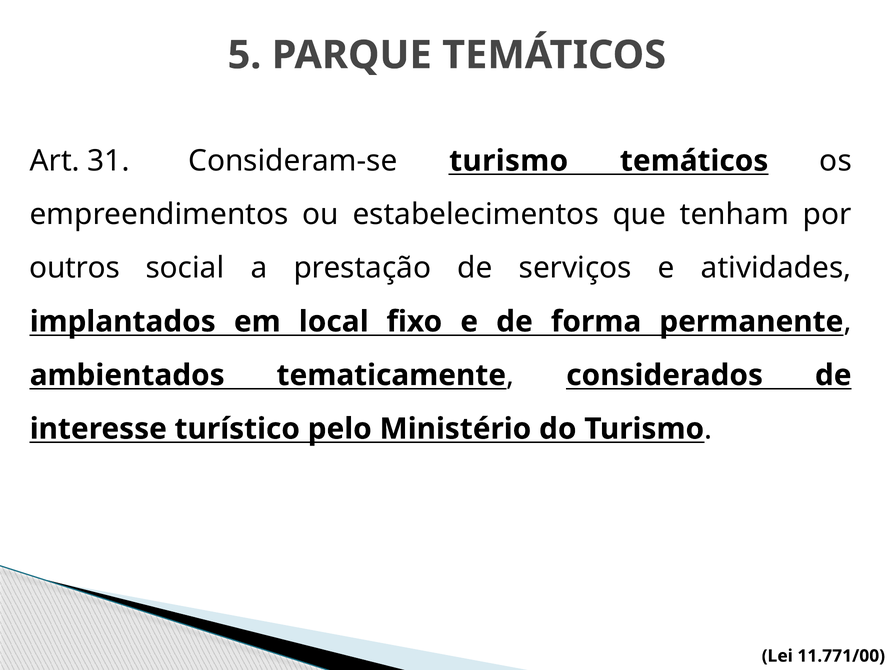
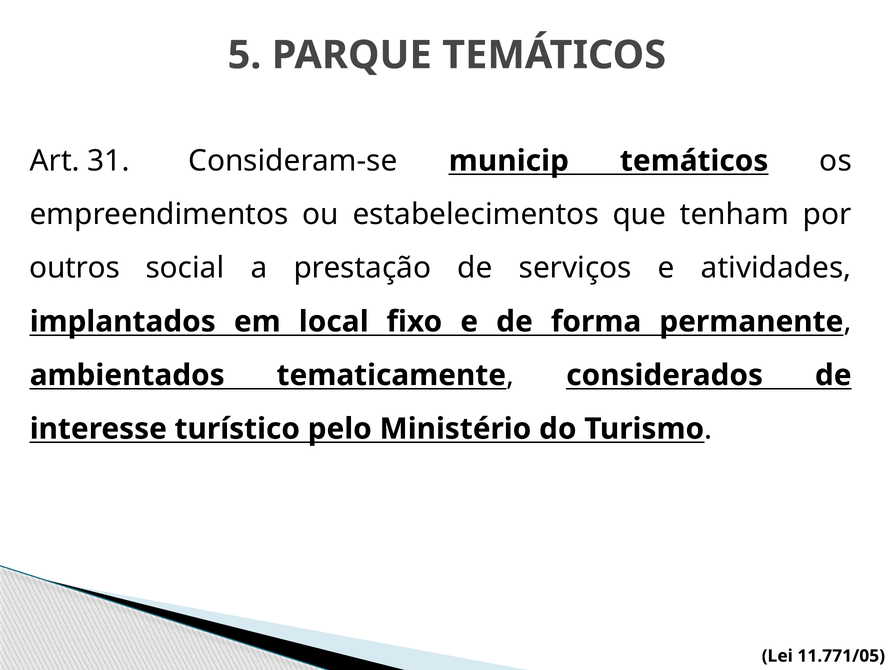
Consideram-se turismo: turismo -> municip (509, 161)
11.771/00: 11.771/00 -> 11.771/05 (841, 656)
